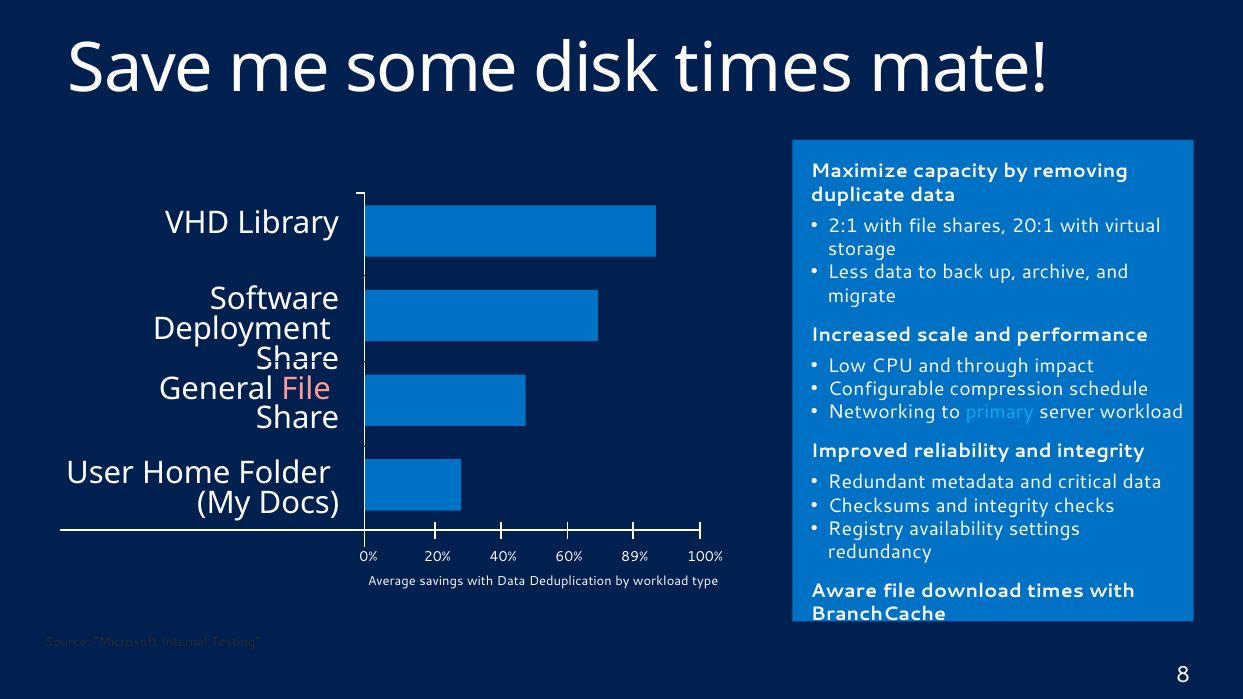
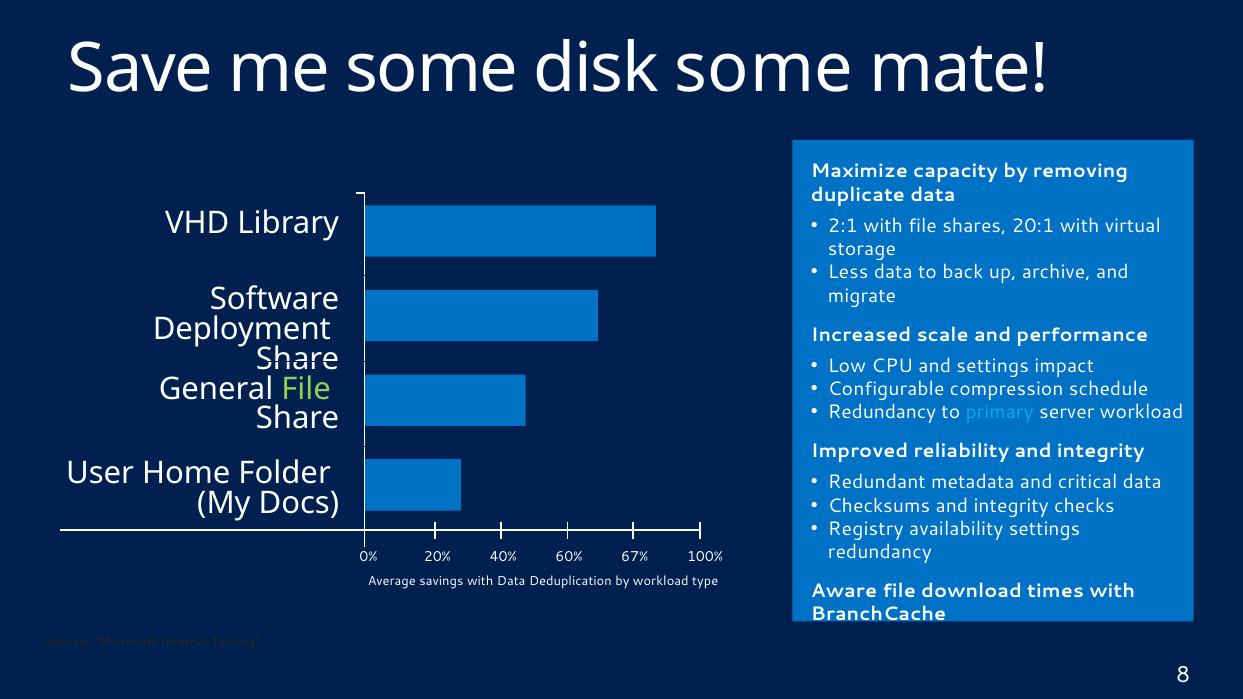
disk times: times -> some (764, 69)
and through: through -> settings (993, 366)
File colour: pink -> light green (306, 389)
Networking: Networking -> Redundancy (882, 412)
89%: 89% -> 67% (635, 557)
